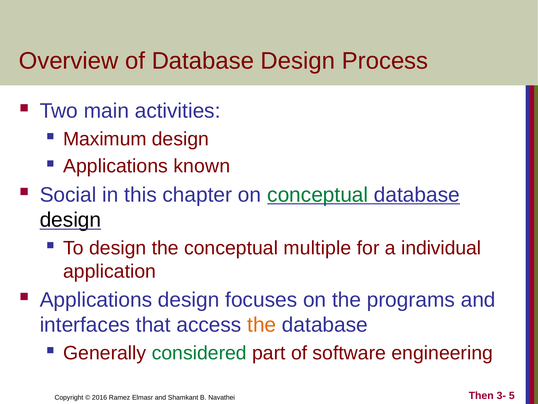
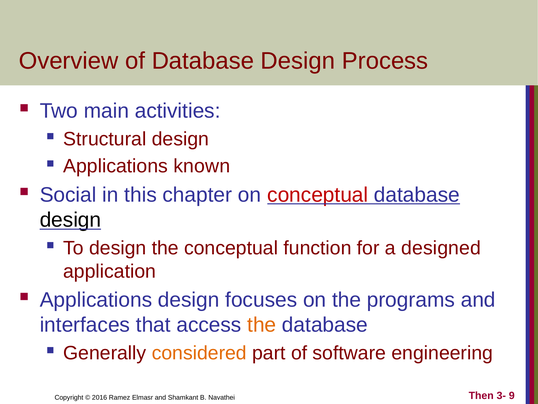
Maximum: Maximum -> Structural (105, 139)
conceptual colour: green -> red (318, 195)
multiple: multiple -> function (318, 248)
individual: individual -> designed (441, 248)
considered colour: green -> orange (199, 353)
5: 5 -> 9 (512, 395)
